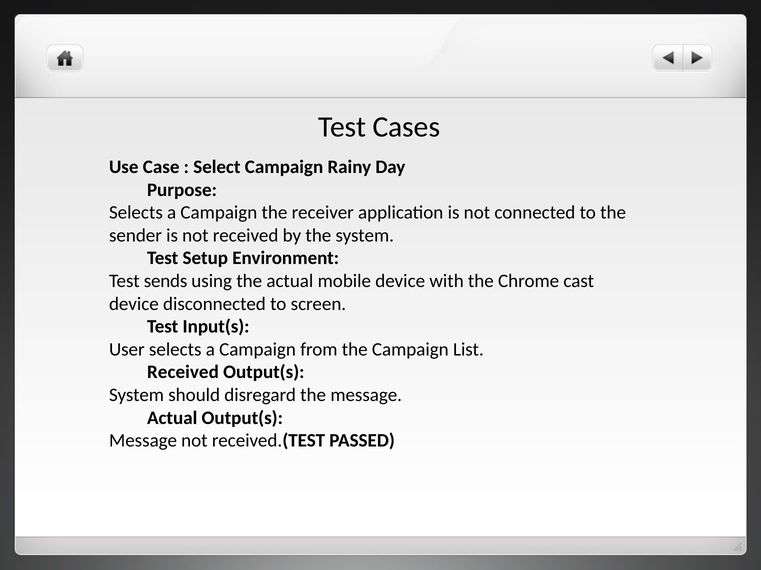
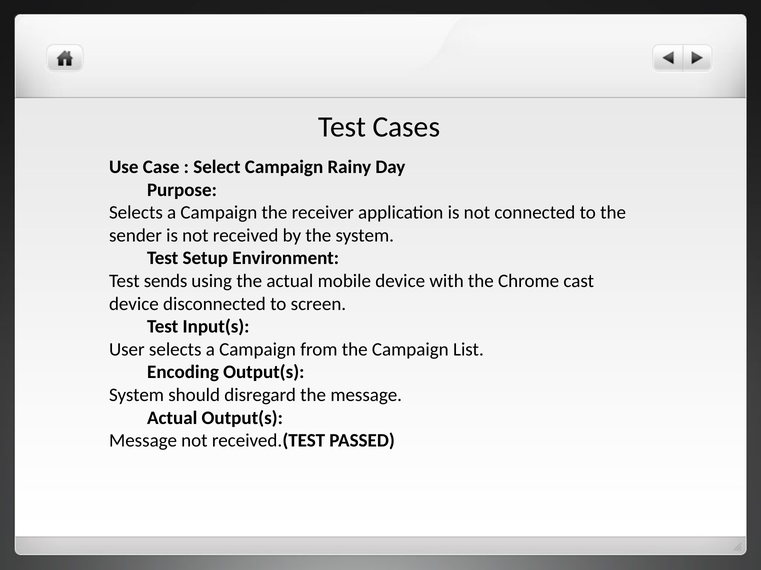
Received: Received -> Encoding (183, 373)
